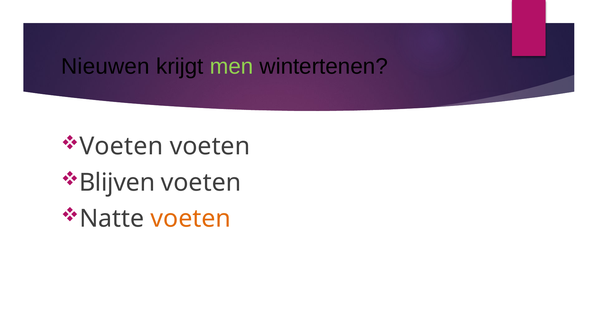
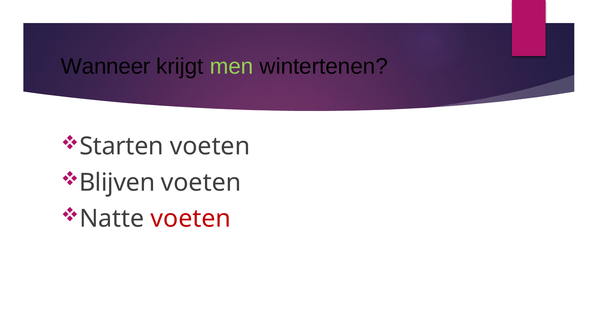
Nieuwen: Nieuwen -> Wanneer (106, 67)
Voeten: Voeten -> Starten (122, 147)
voeten colour: orange -> red (191, 219)
